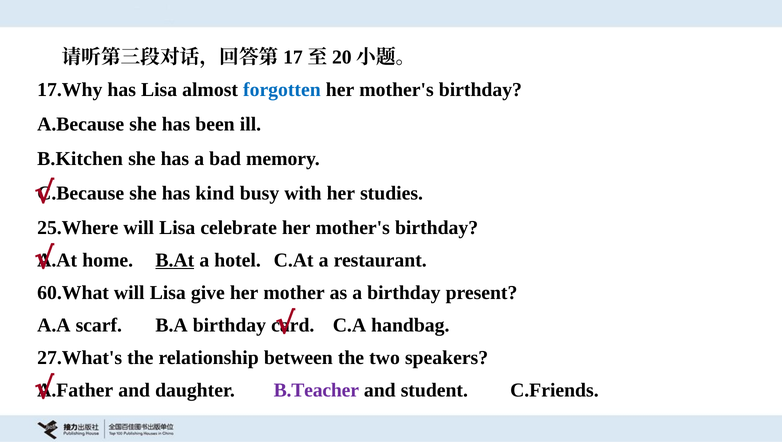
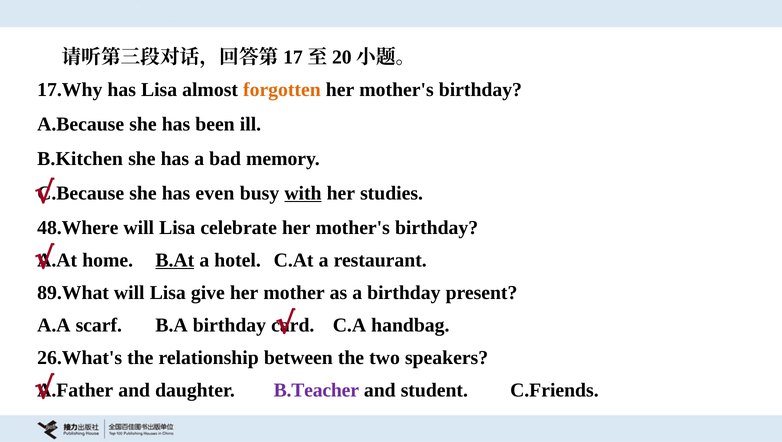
forgotten colour: blue -> orange (282, 90)
kind: kind -> even (215, 193)
with underline: none -> present (303, 193)
25.Where: 25.Where -> 48.Where (78, 228)
60.What: 60.What -> 89.What (73, 293)
27.What's: 27.What's -> 26.What's (80, 358)
